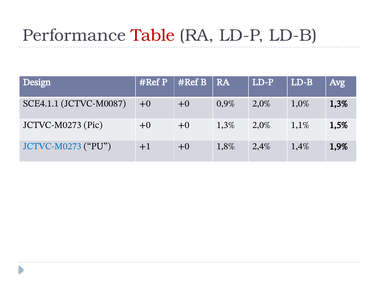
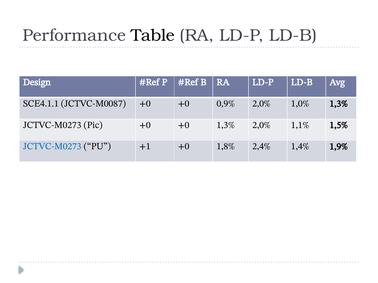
Table colour: red -> black (153, 35)
